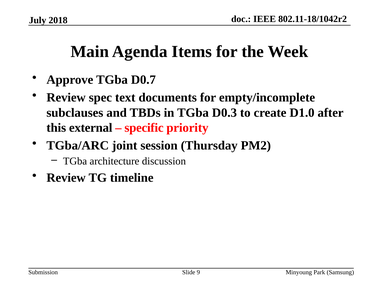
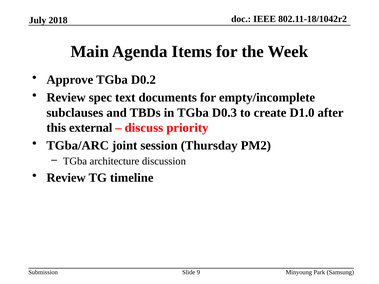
D0.7: D0.7 -> D0.2 (143, 80)
specific: specific -> discuss (144, 128)
